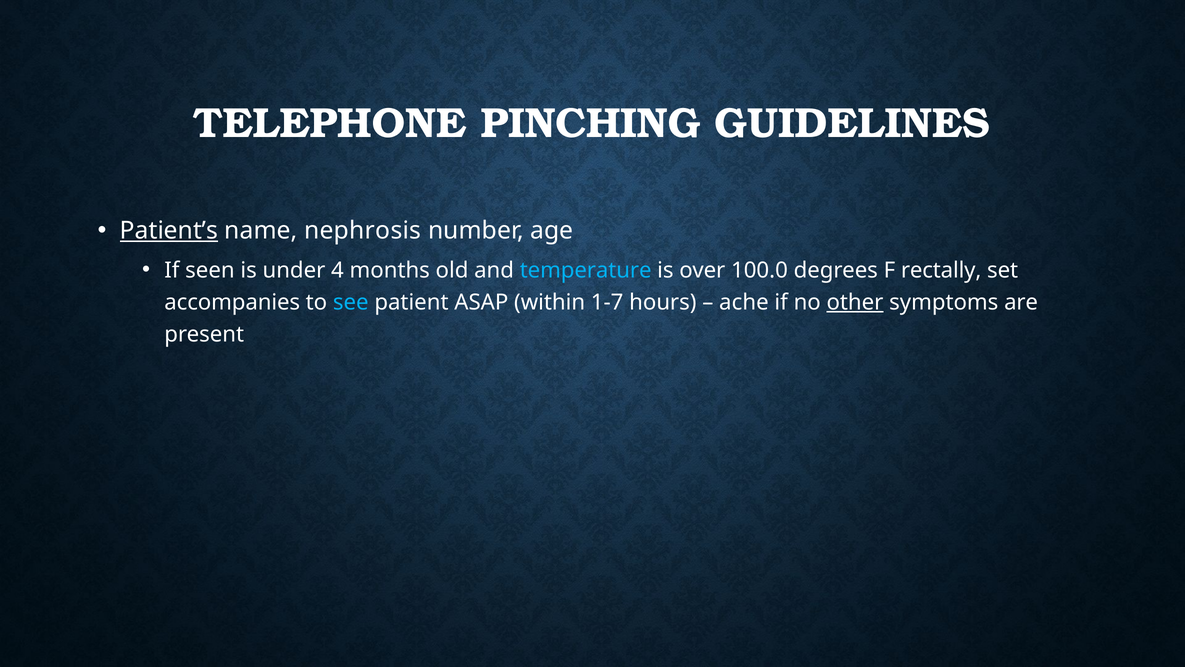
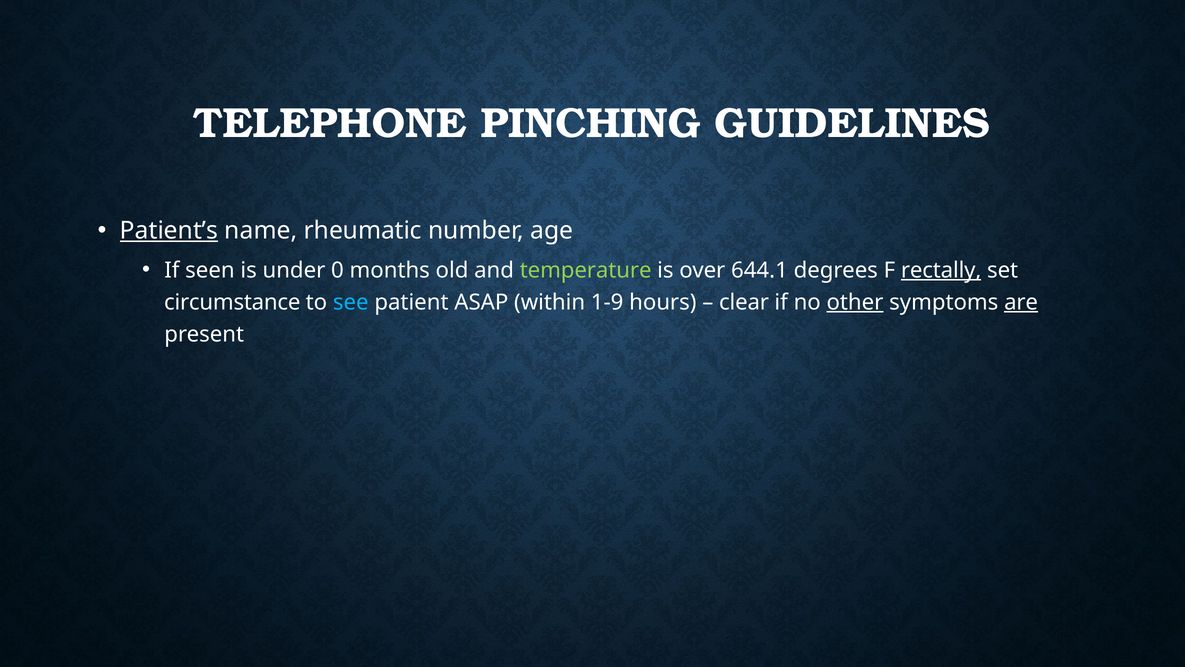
nephrosis: nephrosis -> rheumatic (363, 231)
4: 4 -> 0 (337, 270)
temperature colour: light blue -> light green (586, 270)
100.0: 100.0 -> 644.1 (759, 270)
rectally underline: none -> present (941, 270)
accompanies: accompanies -> circumstance (232, 302)
1-7: 1-7 -> 1-9 (607, 302)
ache: ache -> clear (744, 302)
are underline: none -> present (1021, 302)
